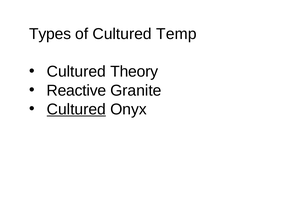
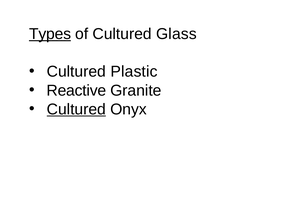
Types underline: none -> present (50, 34)
Temp: Temp -> Glass (176, 34)
Theory: Theory -> Plastic (134, 71)
